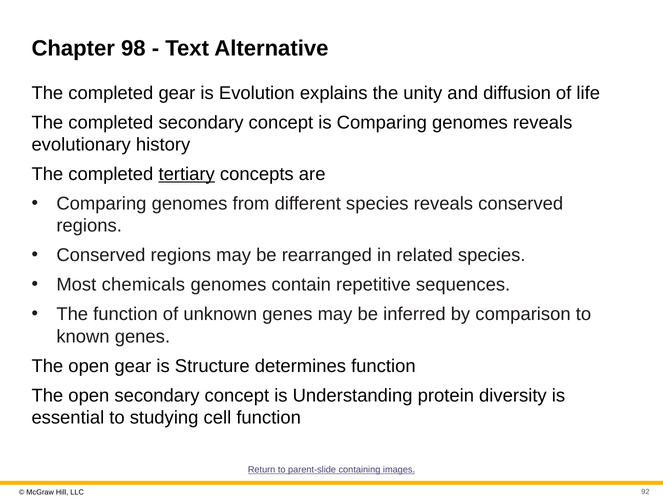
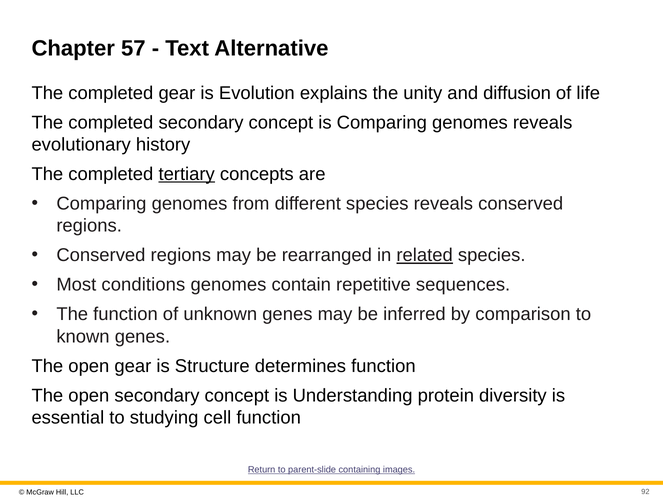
98: 98 -> 57 (133, 48)
related underline: none -> present (425, 255)
chemicals: chemicals -> conditions (143, 284)
